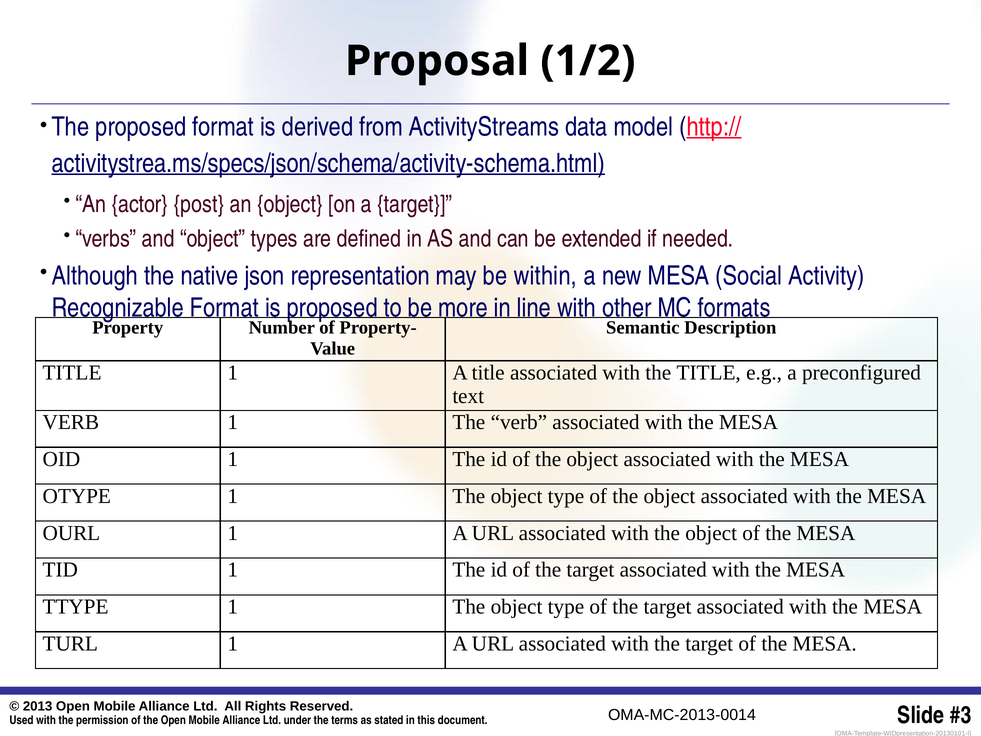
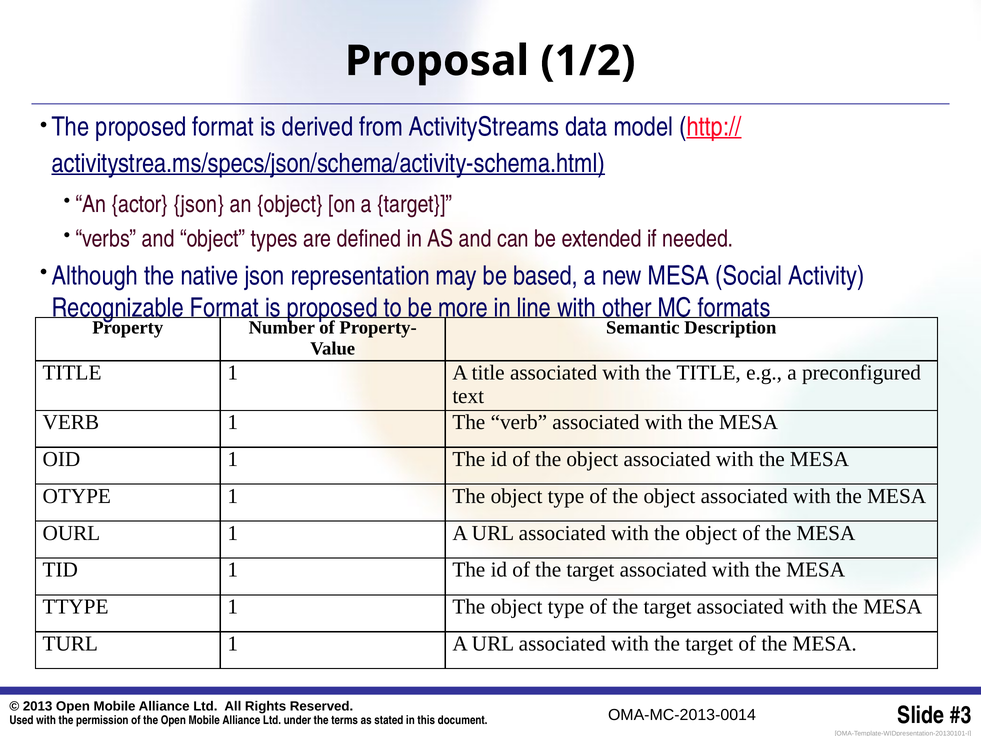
actor post: post -> json (199, 204)
within: within -> based (546, 276)
